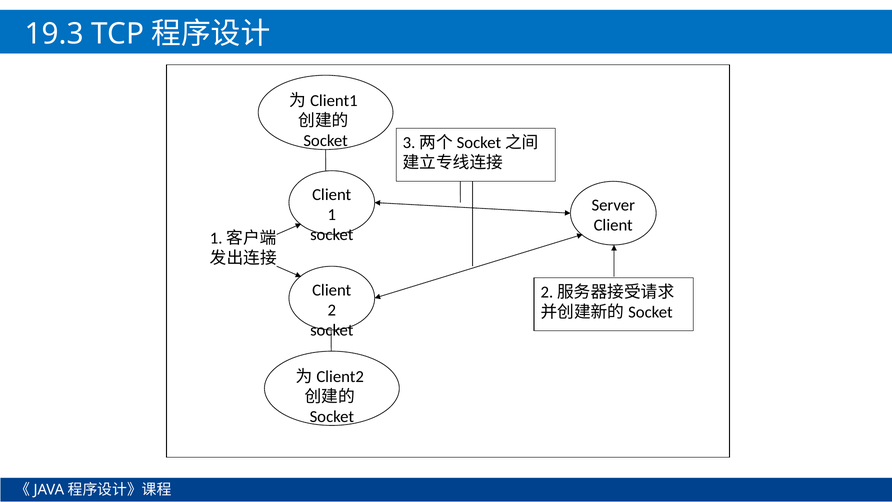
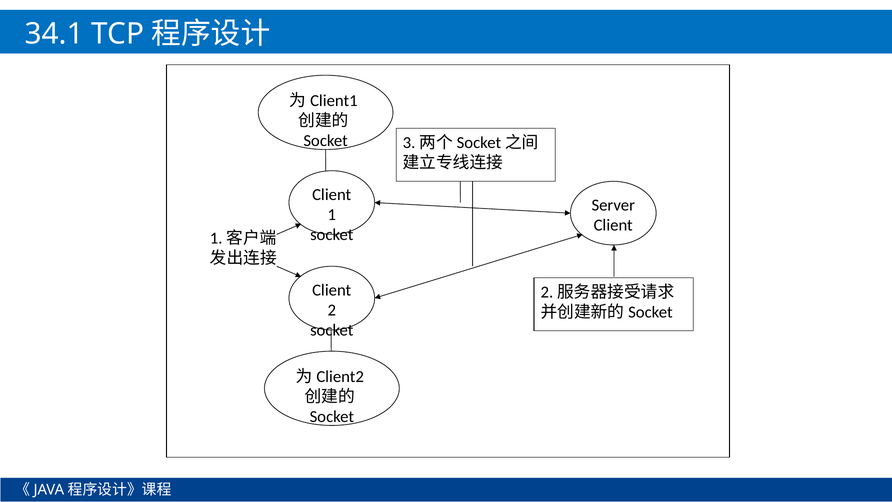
19.3: 19.3 -> 34.1 (54, 34)
